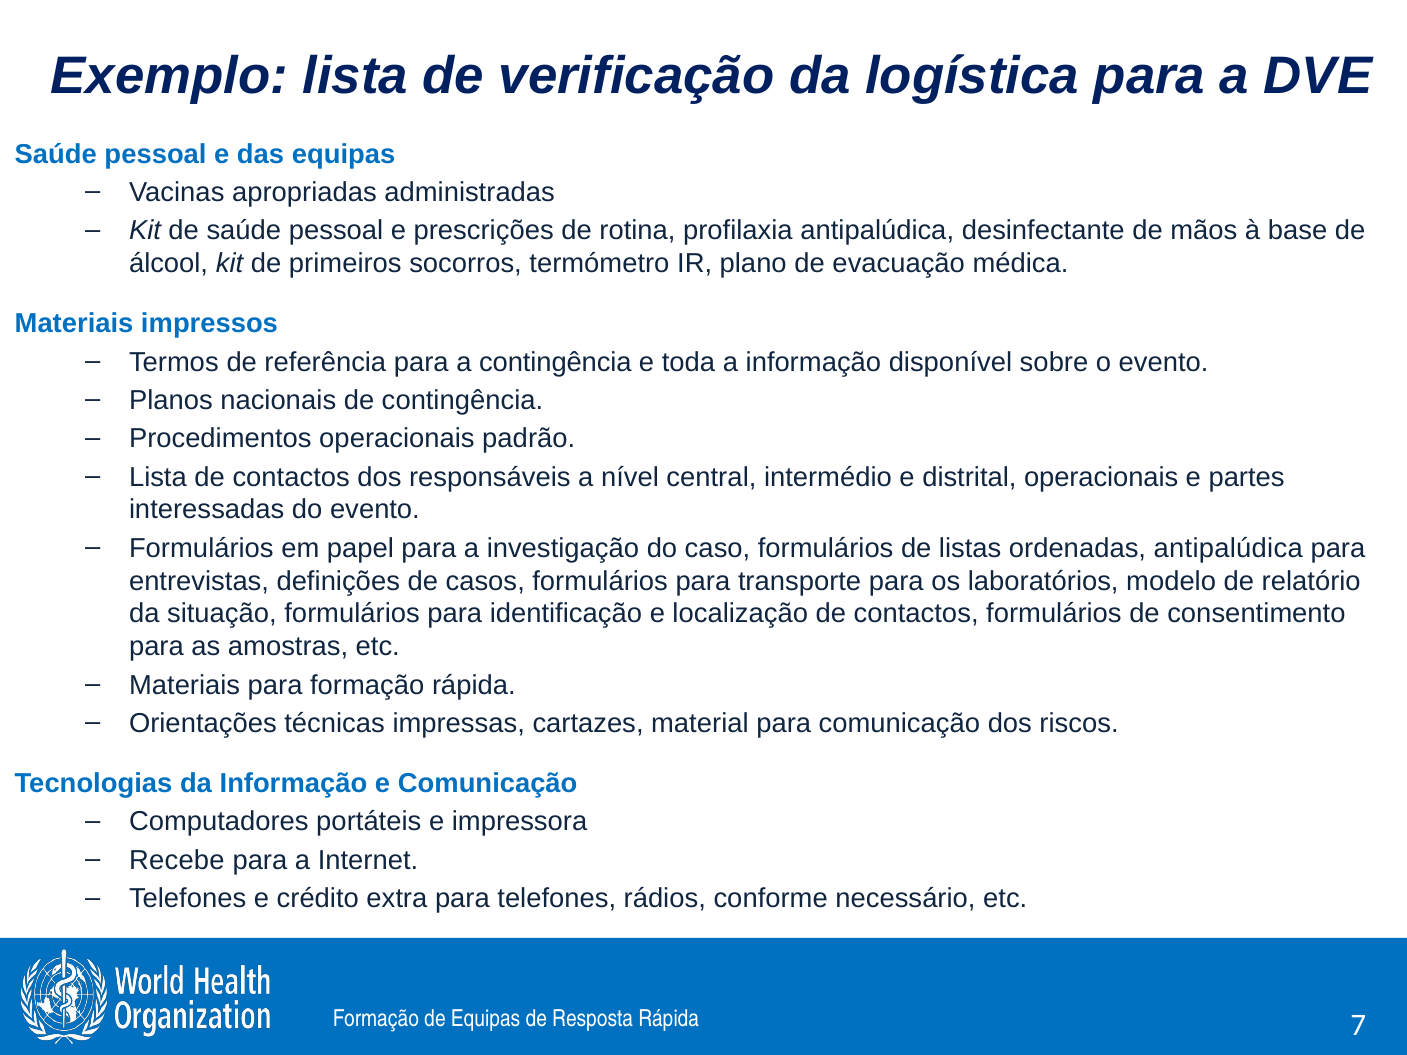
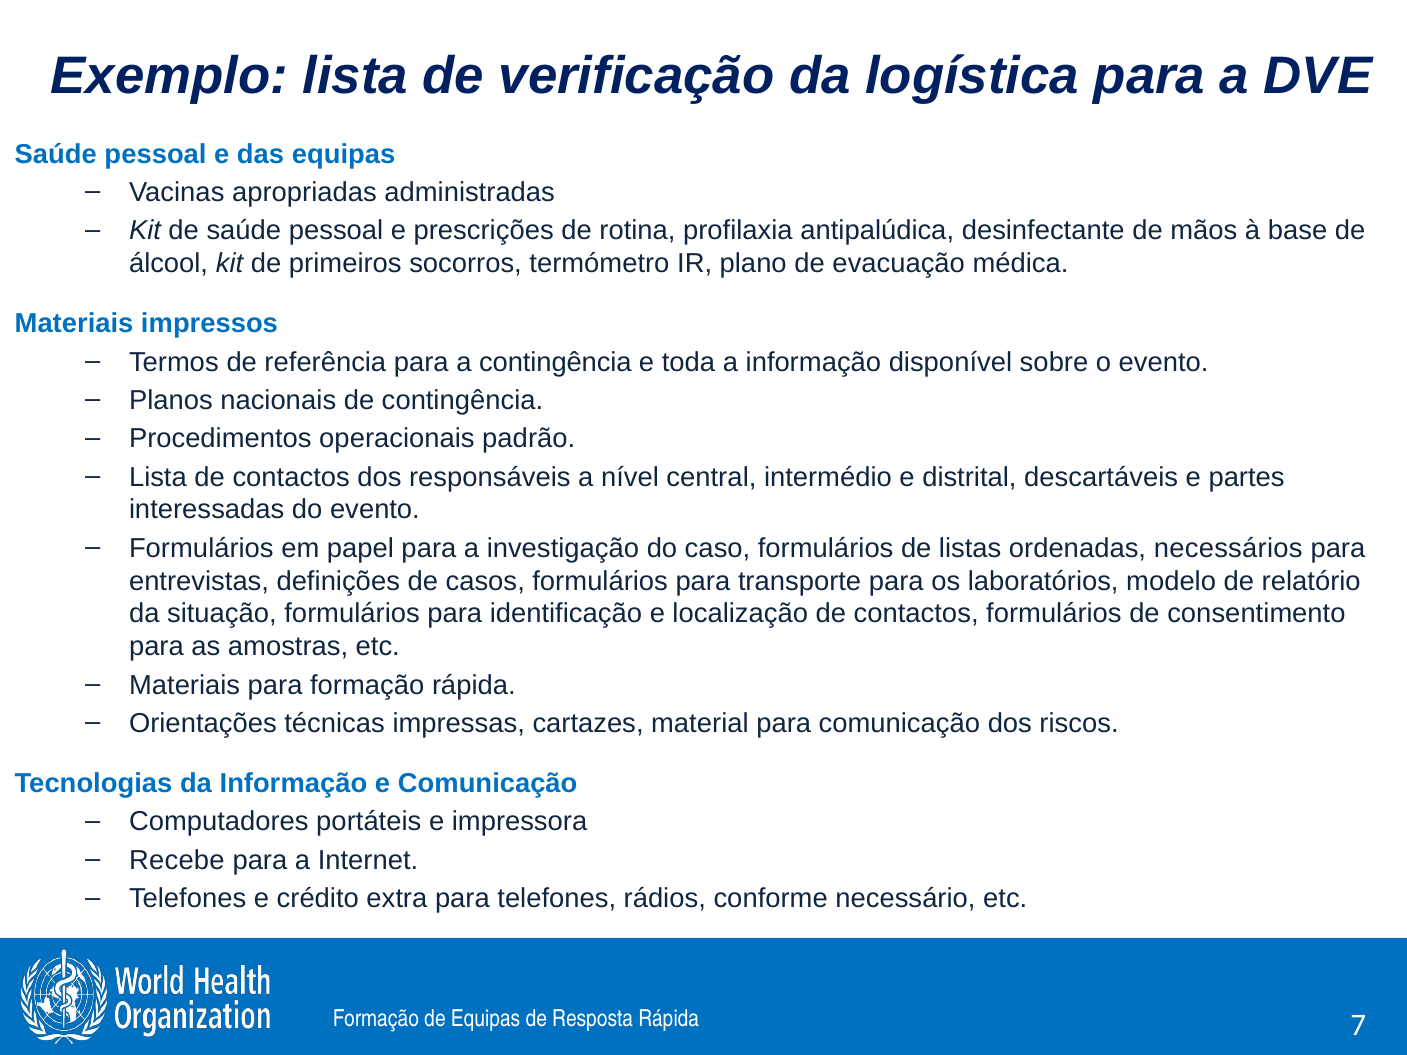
distrital operacionais: operacionais -> descartáveis (1101, 477)
ordenadas antipalúdica: antipalúdica -> necessários (1228, 548)
